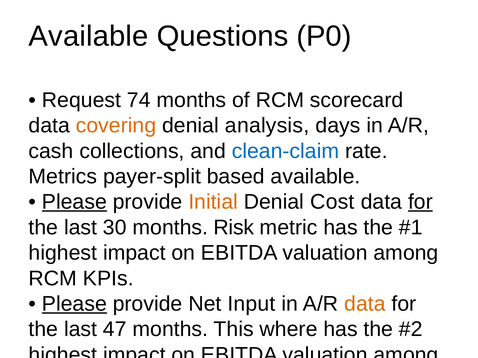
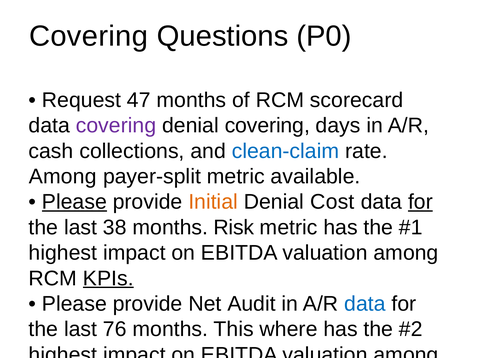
Available: Available -> Covering (89, 36)
74: 74 -> 47 (139, 100)
covering colour: orange -> purple (116, 126)
denial analysis: analysis -> covering (267, 126)
Metrics: Metrics -> Among (63, 177)
payer-split based: based -> metric (236, 177)
30: 30 -> 38 (115, 228)
KPIs underline: none -> present (108, 279)
Please underline: present -> none (74, 304)
Input: Input -> Audit (252, 304)
data colour: orange -> blue (365, 304)
47: 47 -> 76 (115, 330)
